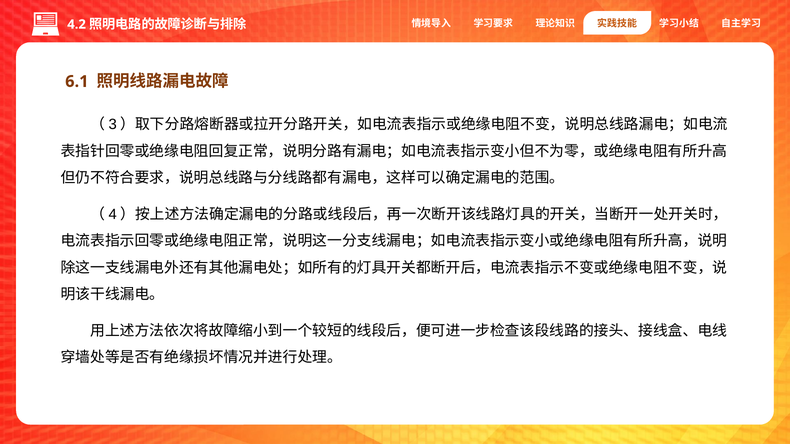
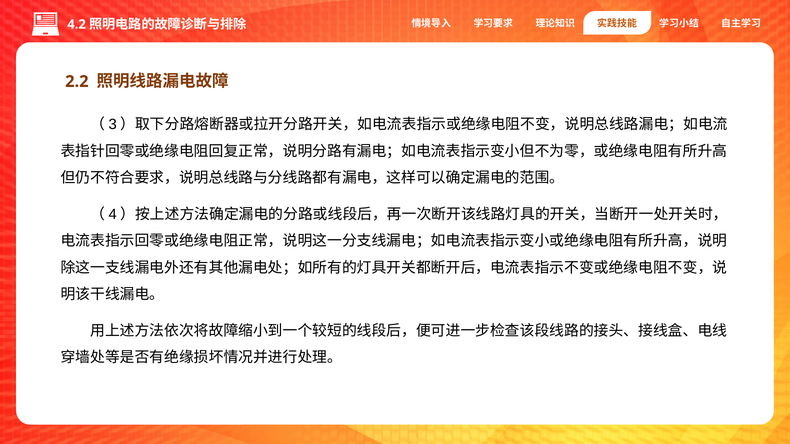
6.1: 6.1 -> 2.2 (77, 82)
